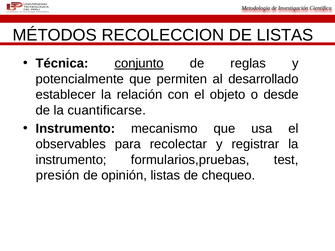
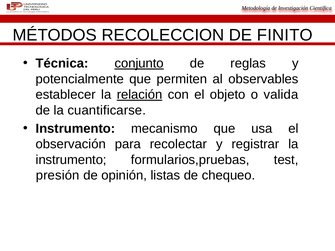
DE LISTAS: LISTAS -> FINITO (285, 35)
desarrollado: desarrollado -> observables (263, 79)
relación underline: none -> present (140, 95)
desde: desde -> valida (281, 95)
observables: observables -> observación (71, 144)
